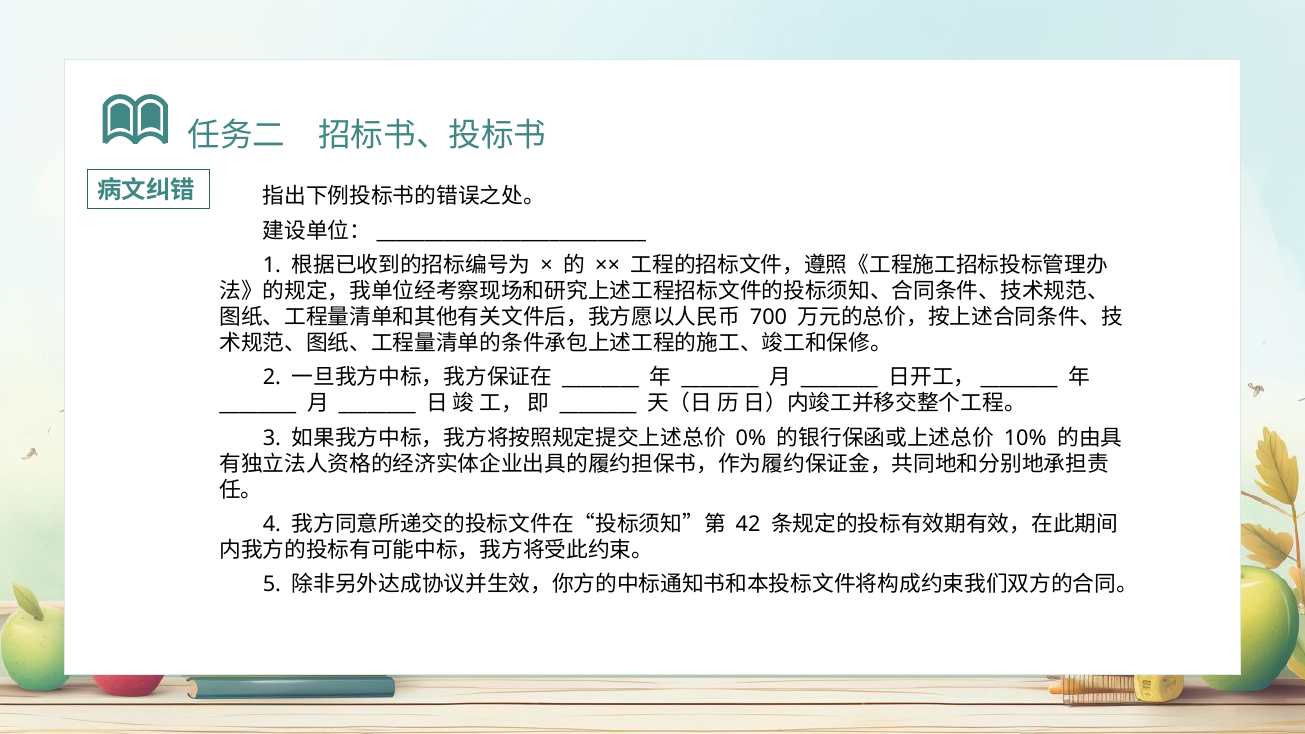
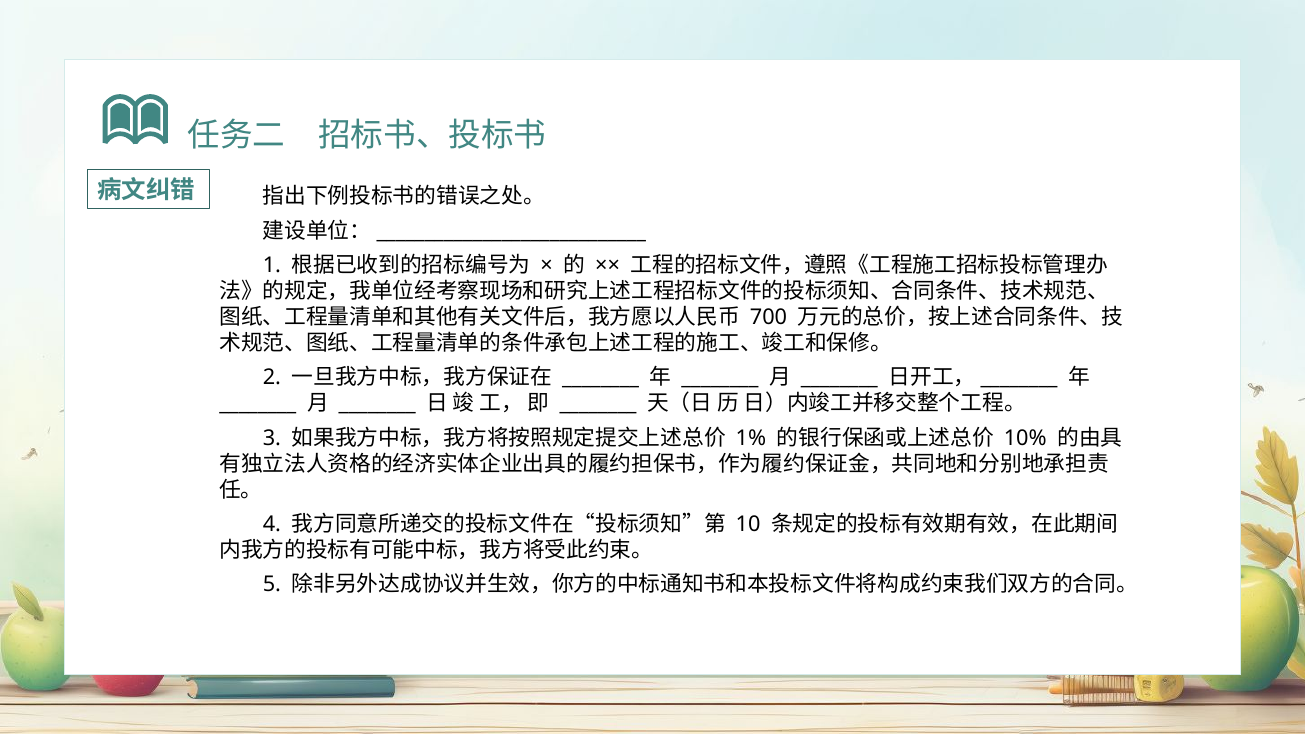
0%: 0% -> 1% (751, 438)
42: 42 -> 10 (748, 524)
